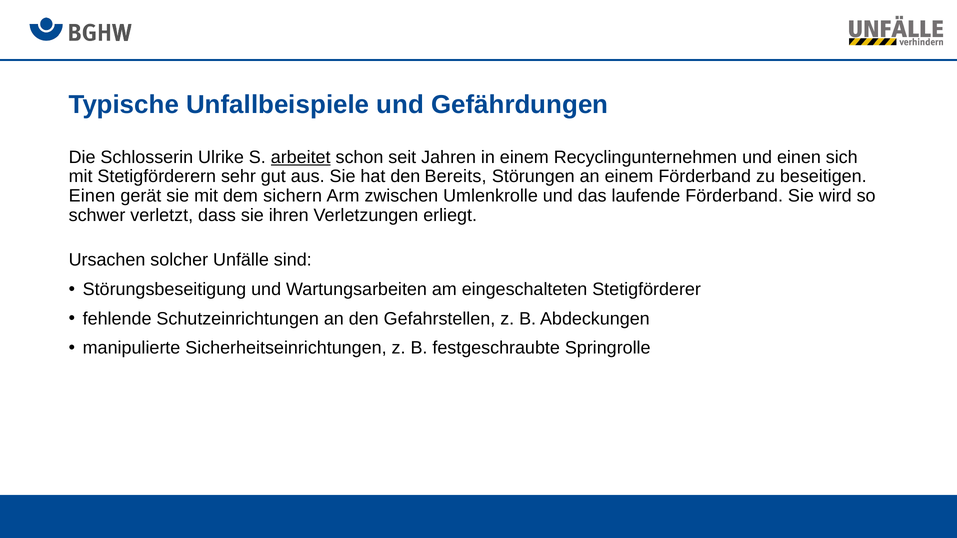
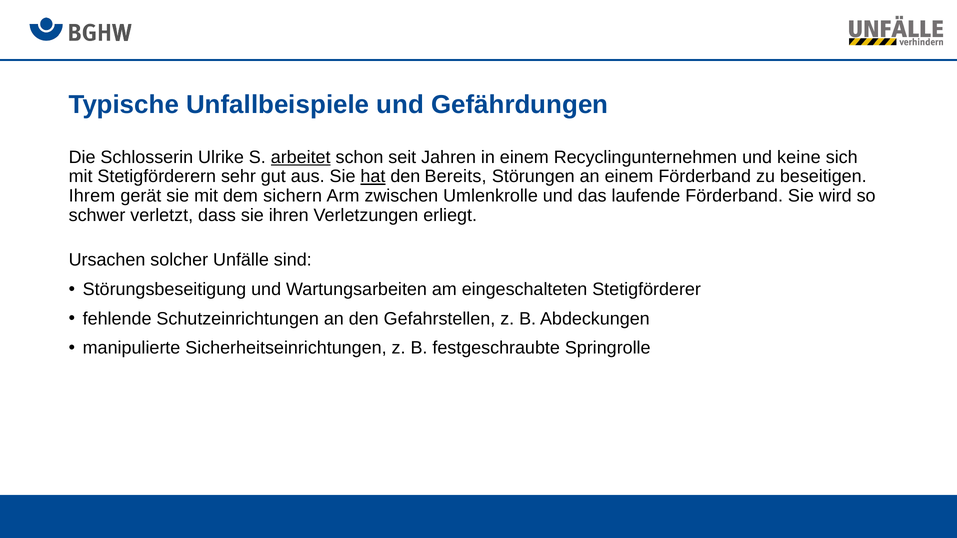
und einen: einen -> keine (799, 157)
hat underline: none -> present (373, 177)
Einen: Einen -> Ihrem (92, 196)
